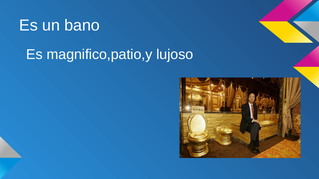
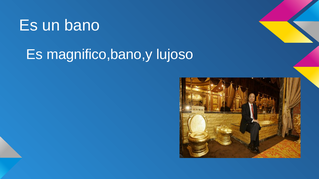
magnifico,patio,y: magnifico,patio,y -> magnifico,bano,y (100, 55)
